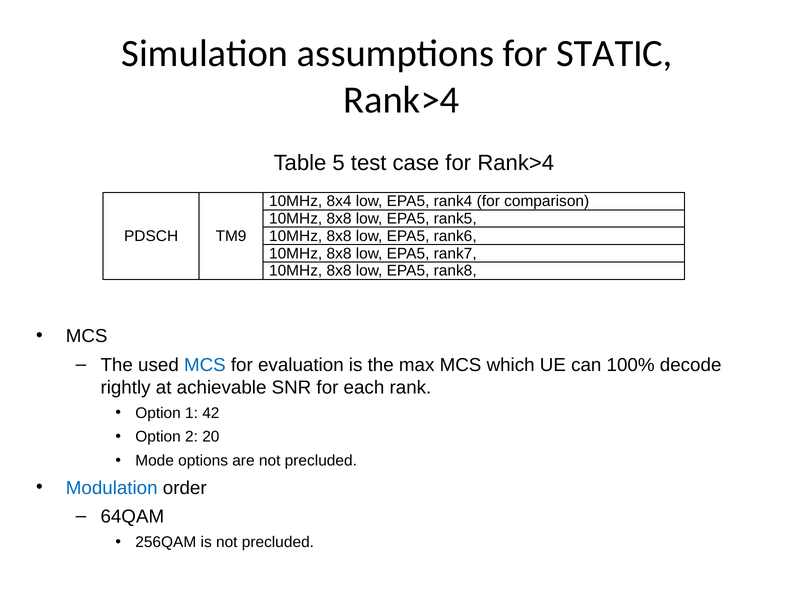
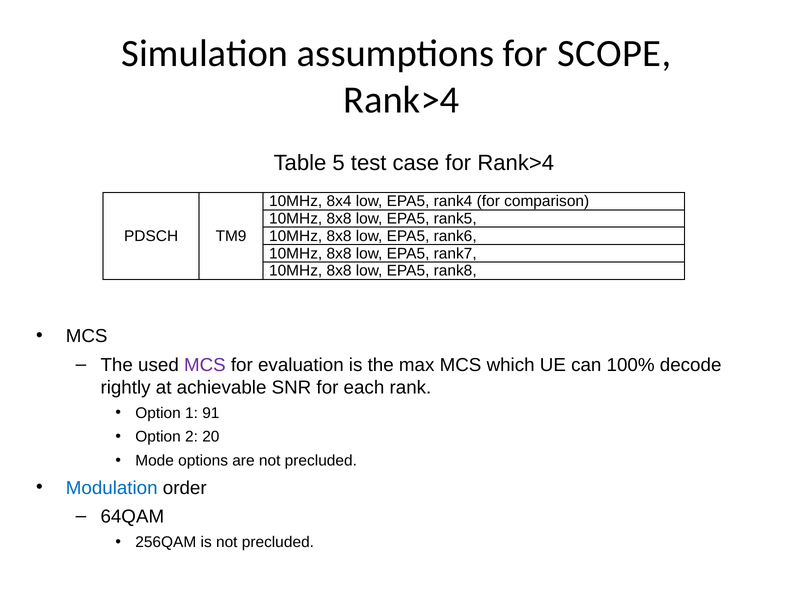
STATIC: STATIC -> SCOPE (614, 54)
MCS colour: blue -> purple (205, 365)
42: 42 -> 91 (211, 413)
